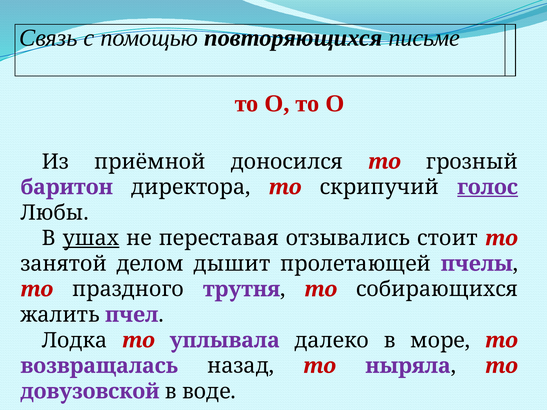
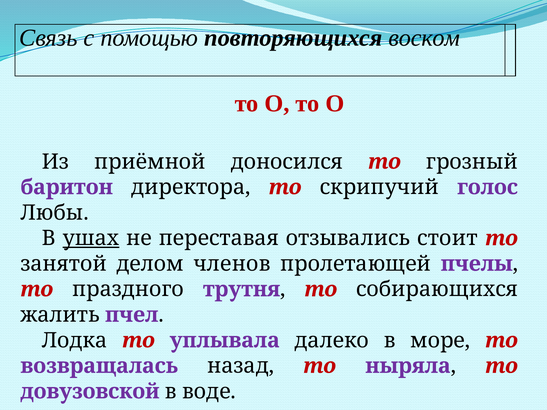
письме: письме -> воском (424, 38)
голос underline: present -> none (488, 187)
дышит: дышит -> членов (232, 264)
